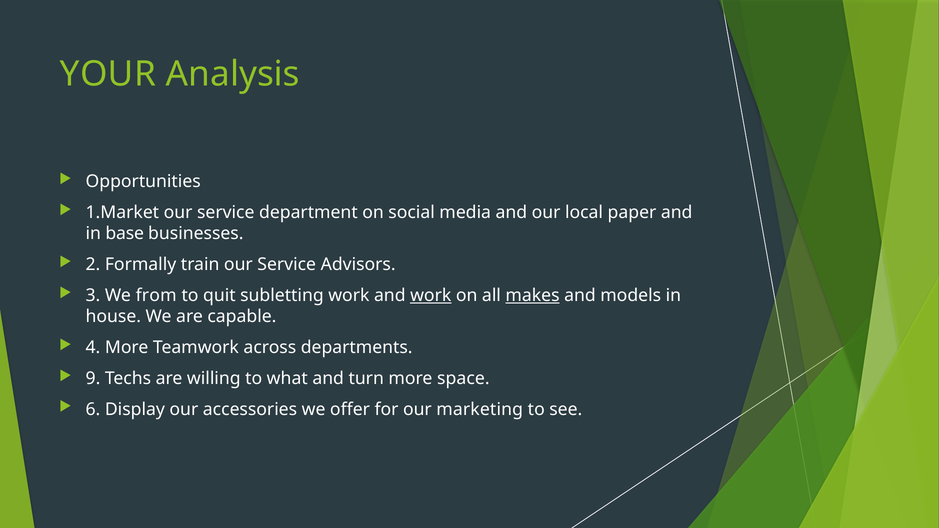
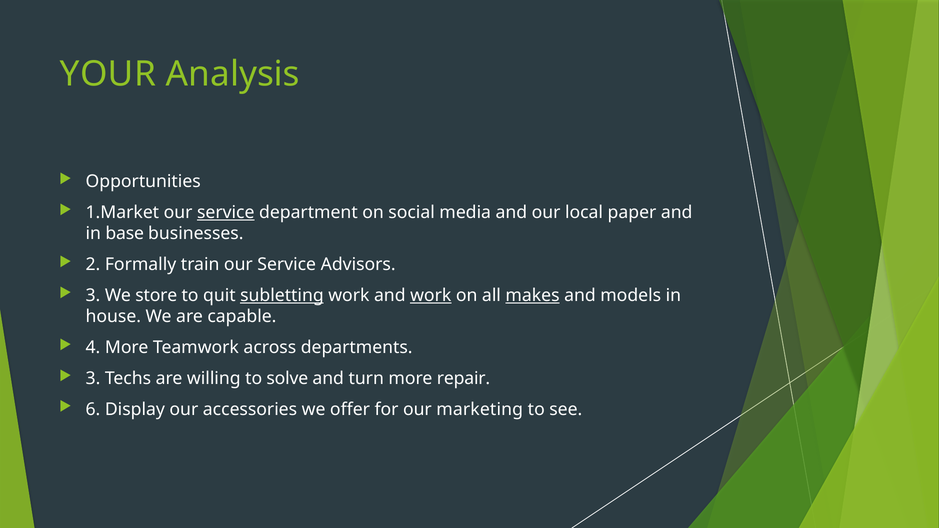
service underline: none -> present (226, 213)
from: from -> store (156, 296)
subletting underline: none -> present (282, 296)
9: 9 -> 3 (93, 379)
what: what -> solve (287, 379)
space: space -> repair (463, 379)
